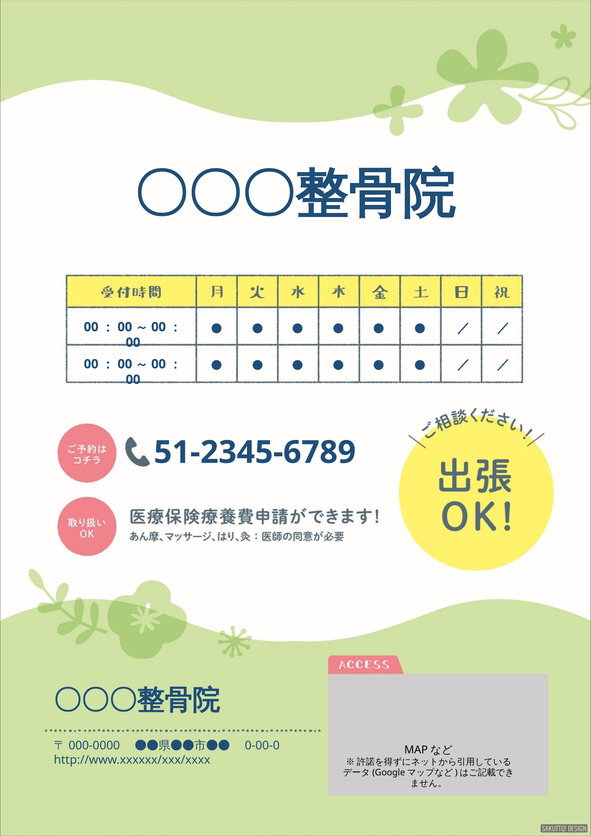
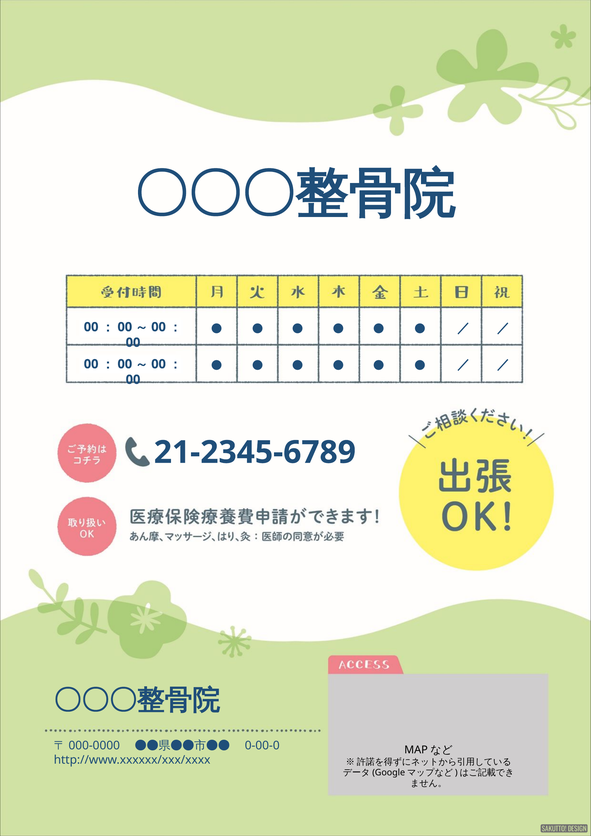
51-2345-6789: 51-2345-6789 -> 21-2345-6789 (255, 452)
